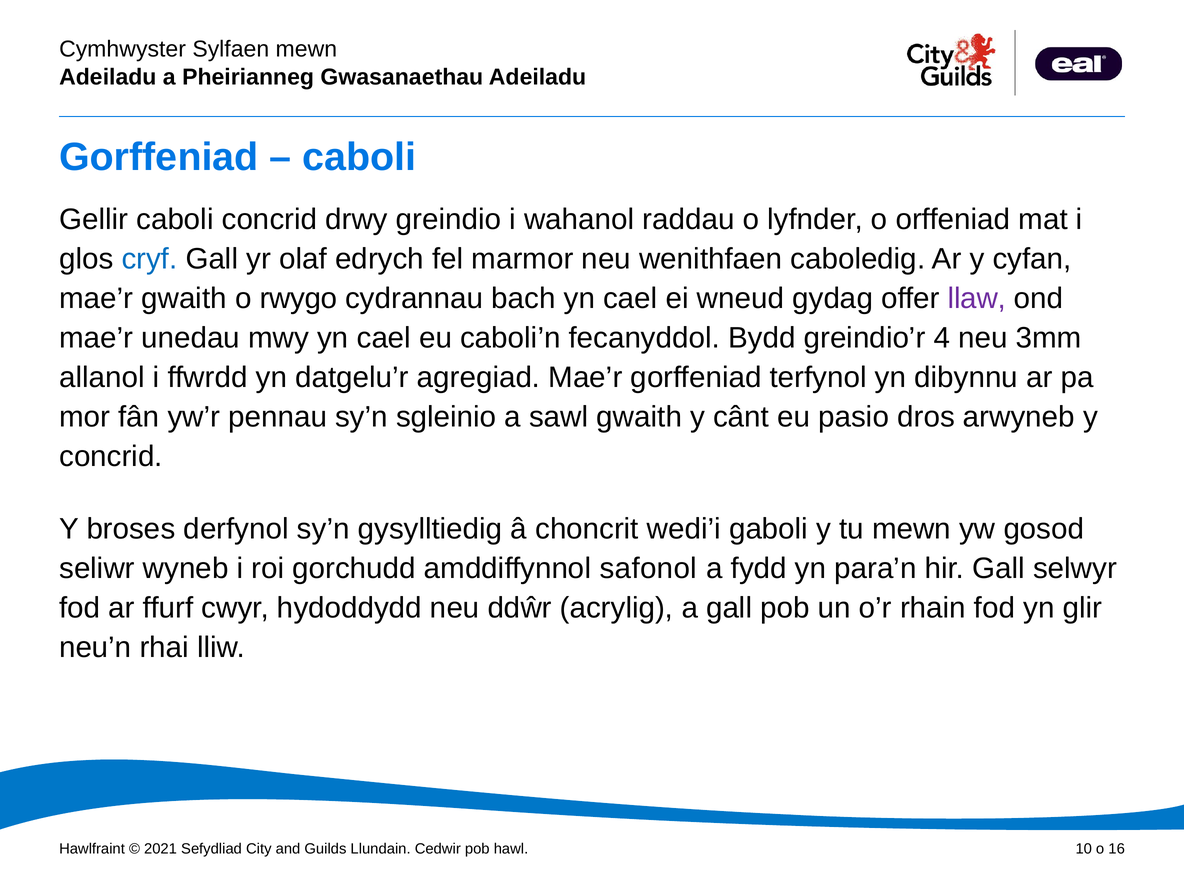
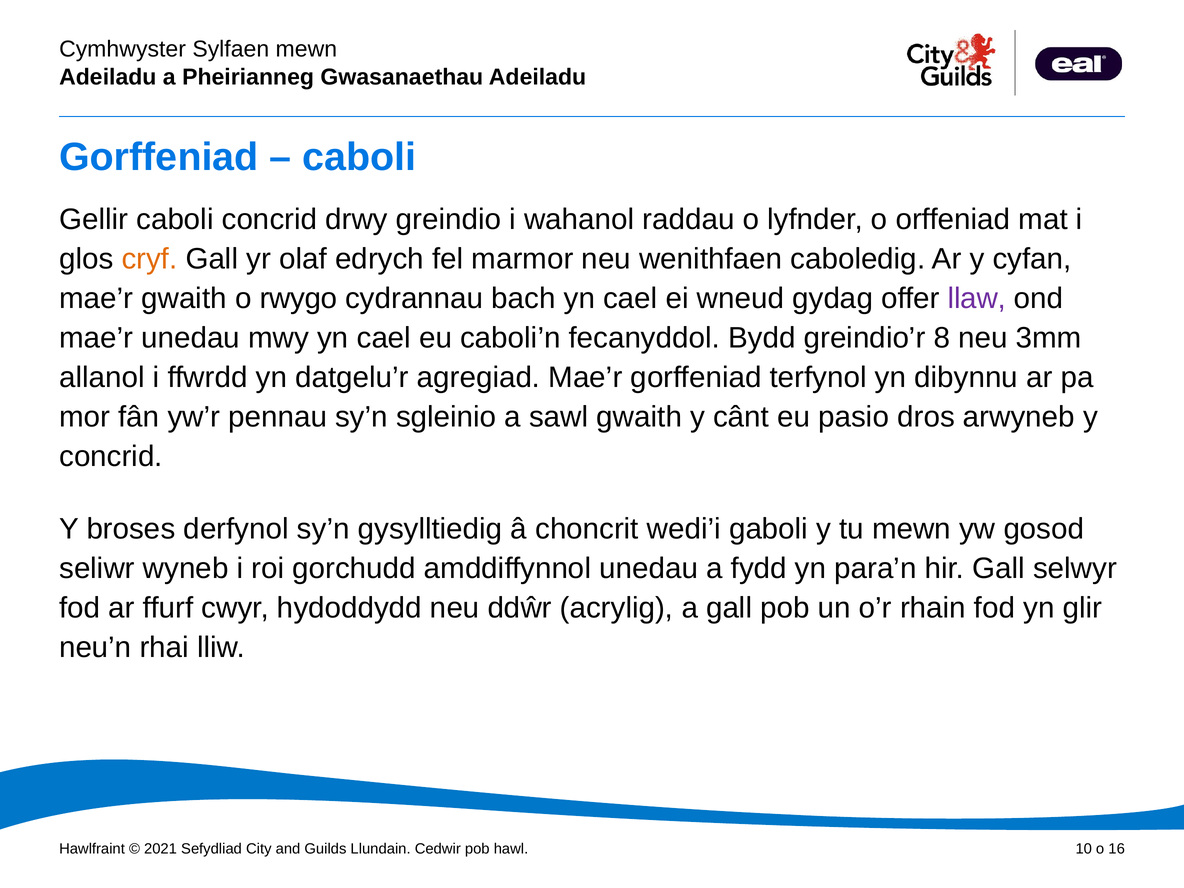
cryf colour: blue -> orange (149, 259)
4: 4 -> 8 (942, 338)
amddiffynnol safonol: safonol -> unedau (649, 568)
